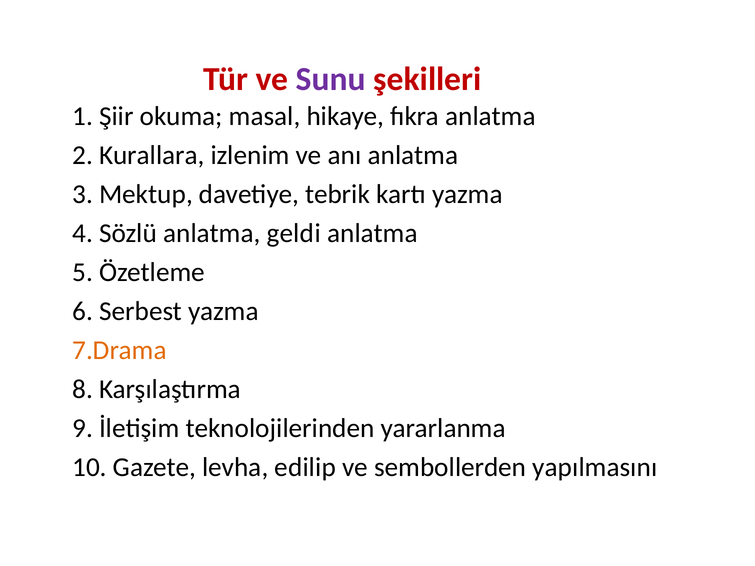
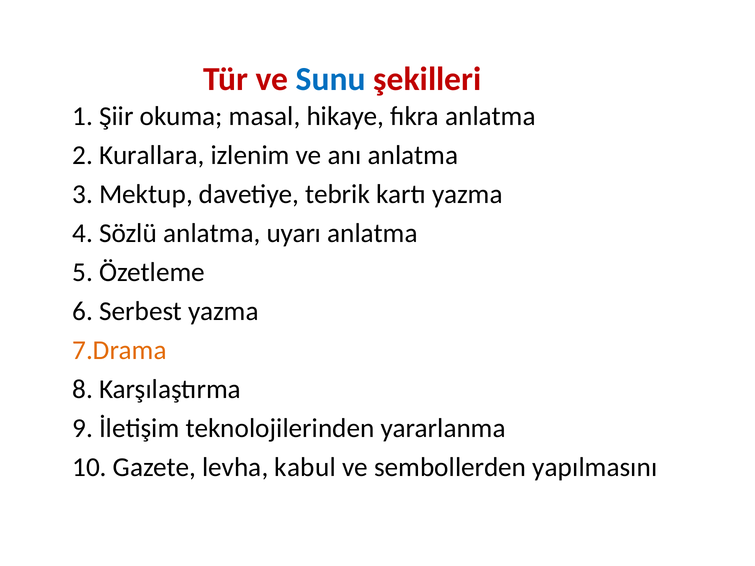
Sunu colour: purple -> blue (331, 79)
geldi: geldi -> uyarı (294, 233)
edilip: edilip -> kabul (305, 467)
